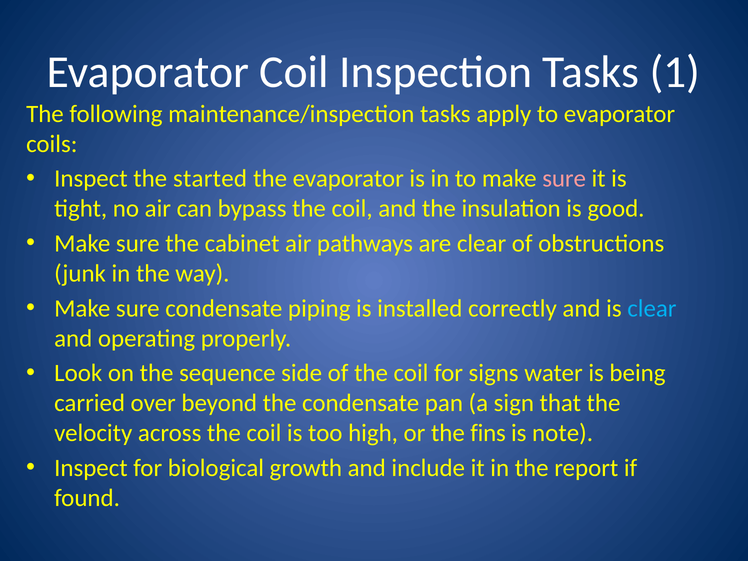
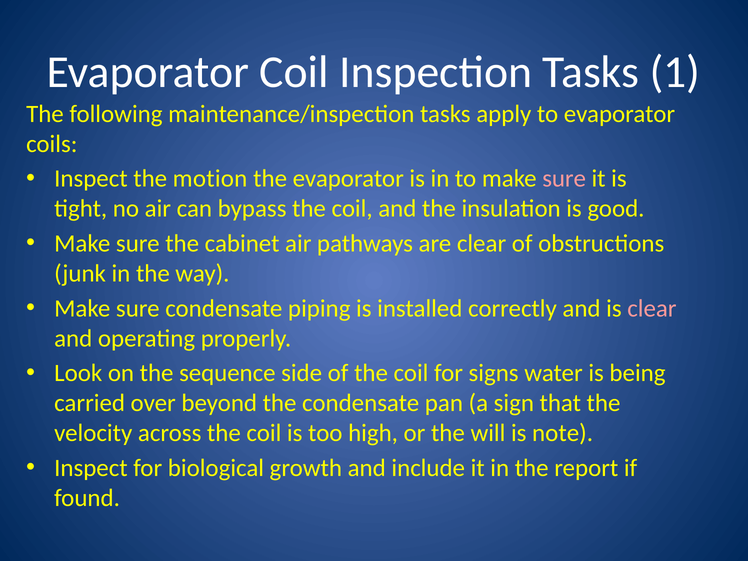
started: started -> motion (210, 179)
clear colour: light blue -> pink (652, 308)
fins: fins -> will (488, 433)
